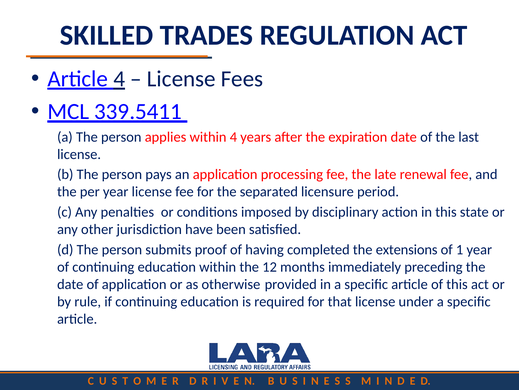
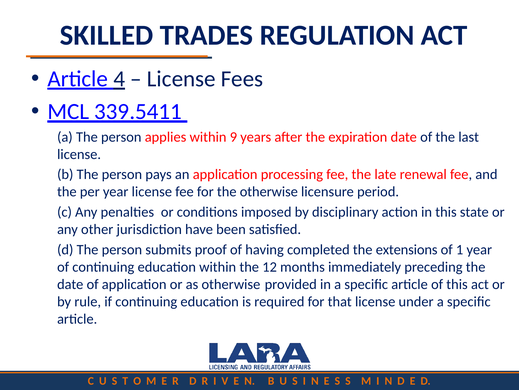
within 4: 4 -> 9 (233, 137)
the separated: separated -> otherwise (269, 191)
